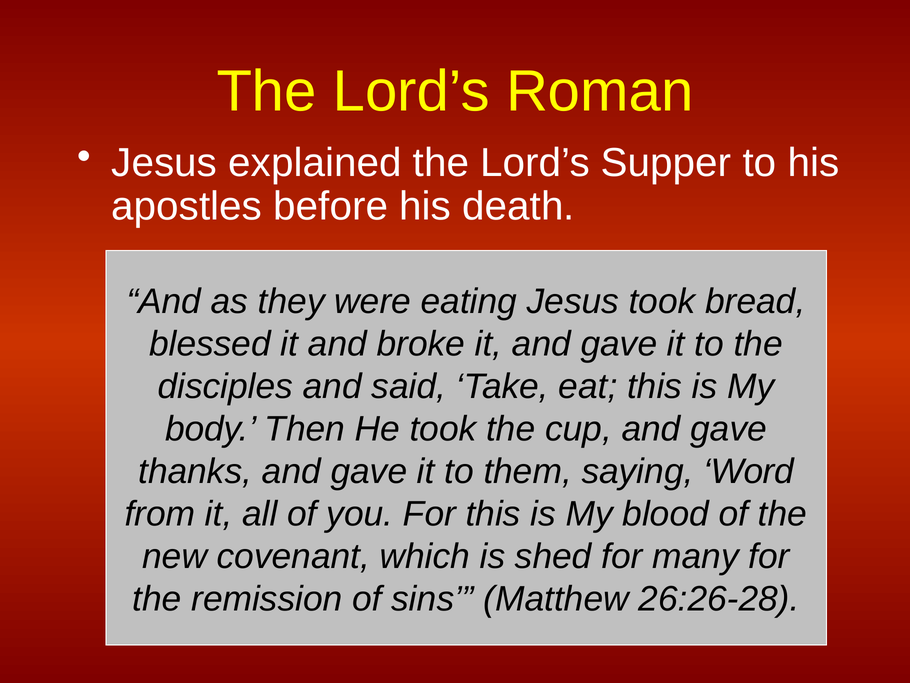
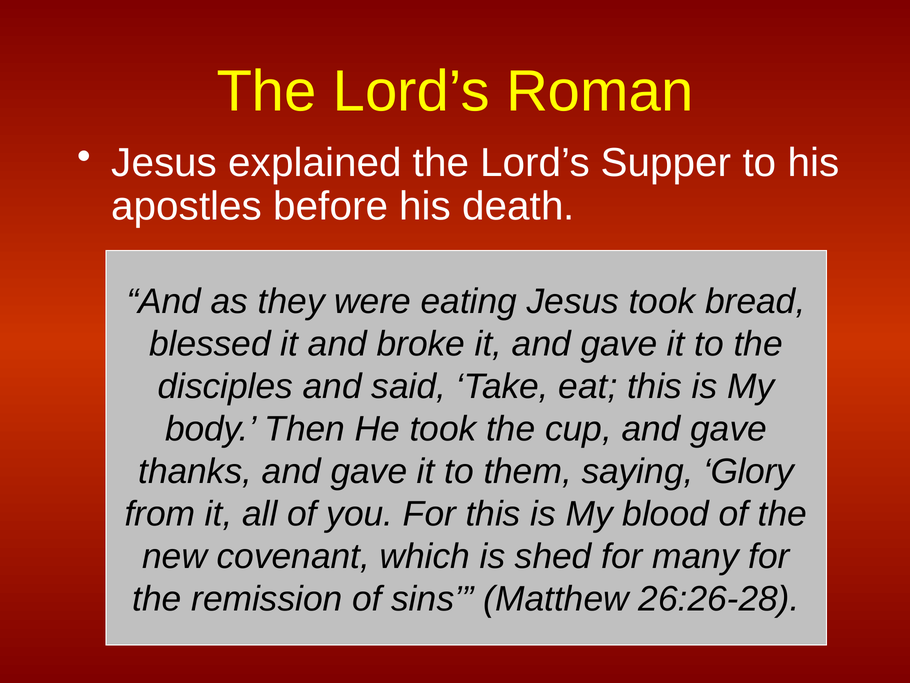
Word: Word -> Glory (749, 471)
